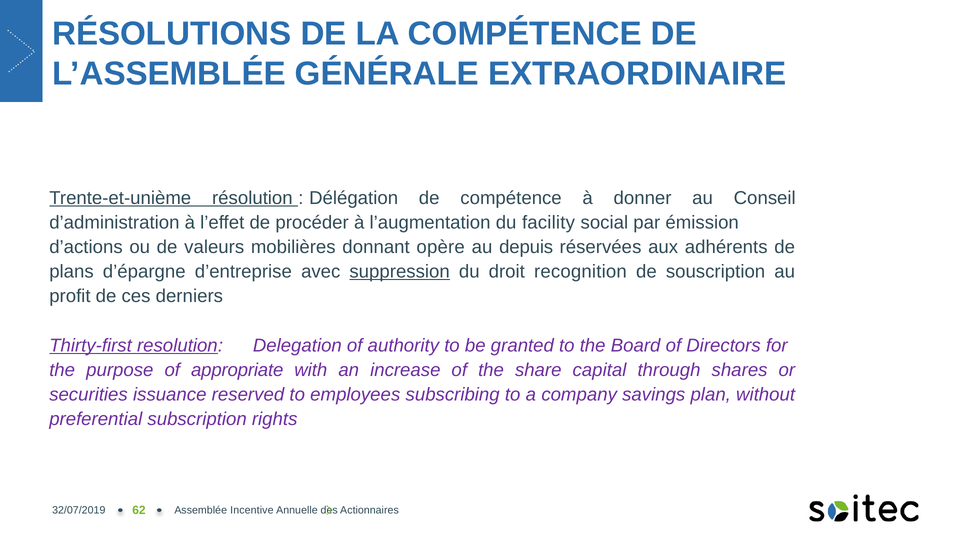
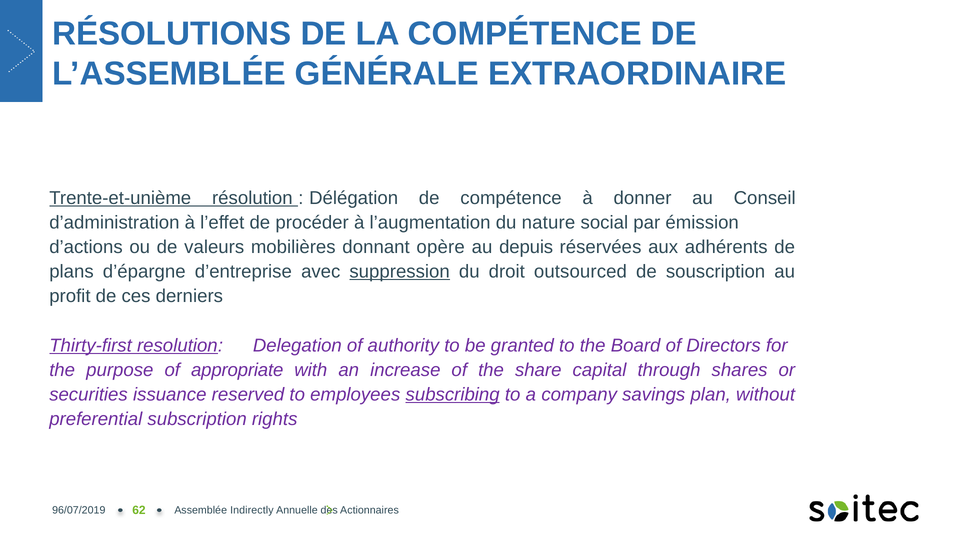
facility: facility -> nature (548, 222)
recognition: recognition -> outsourced (580, 272)
subscribing underline: none -> present (453, 394)
32/07/2019: 32/07/2019 -> 96/07/2019 (79, 510)
Incentive: Incentive -> Indirectly (252, 510)
